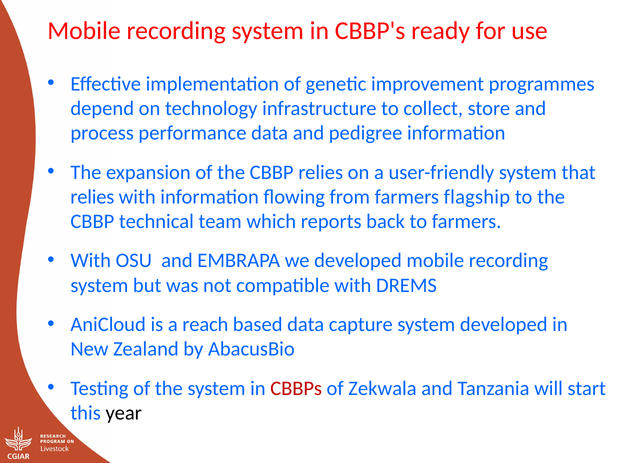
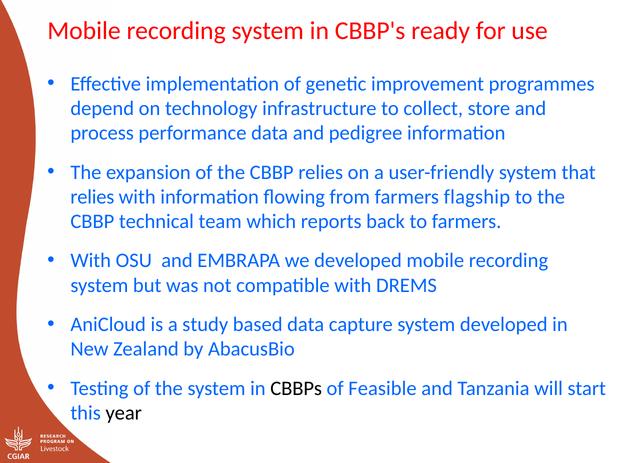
reach: reach -> study (205, 324)
CBBPs colour: red -> black (296, 388)
Zekwala: Zekwala -> Feasible (382, 388)
